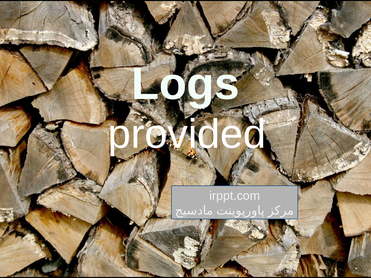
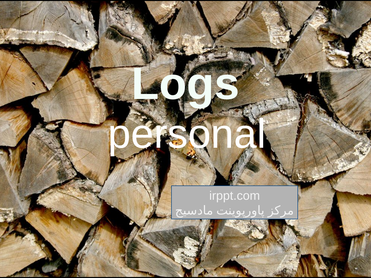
provided: provided -> personal (187, 134)
